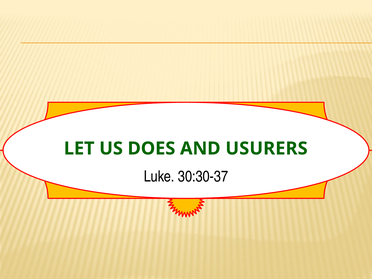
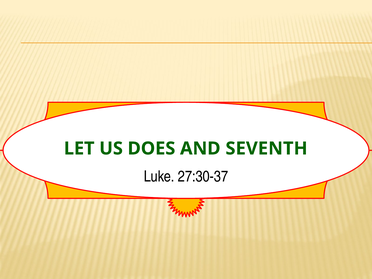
USURERS: USURERS -> SEVENTH (267, 148)
30:30-37: 30:30-37 -> 27:30-37 (203, 177)
